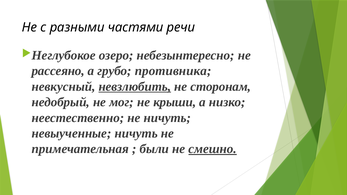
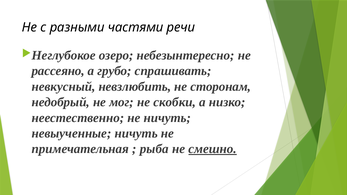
противника: противника -> спрашивать (173, 71)
невзлюбить underline: present -> none (135, 87)
крыши: крыши -> скобки (175, 102)
были: были -> рыба (154, 149)
